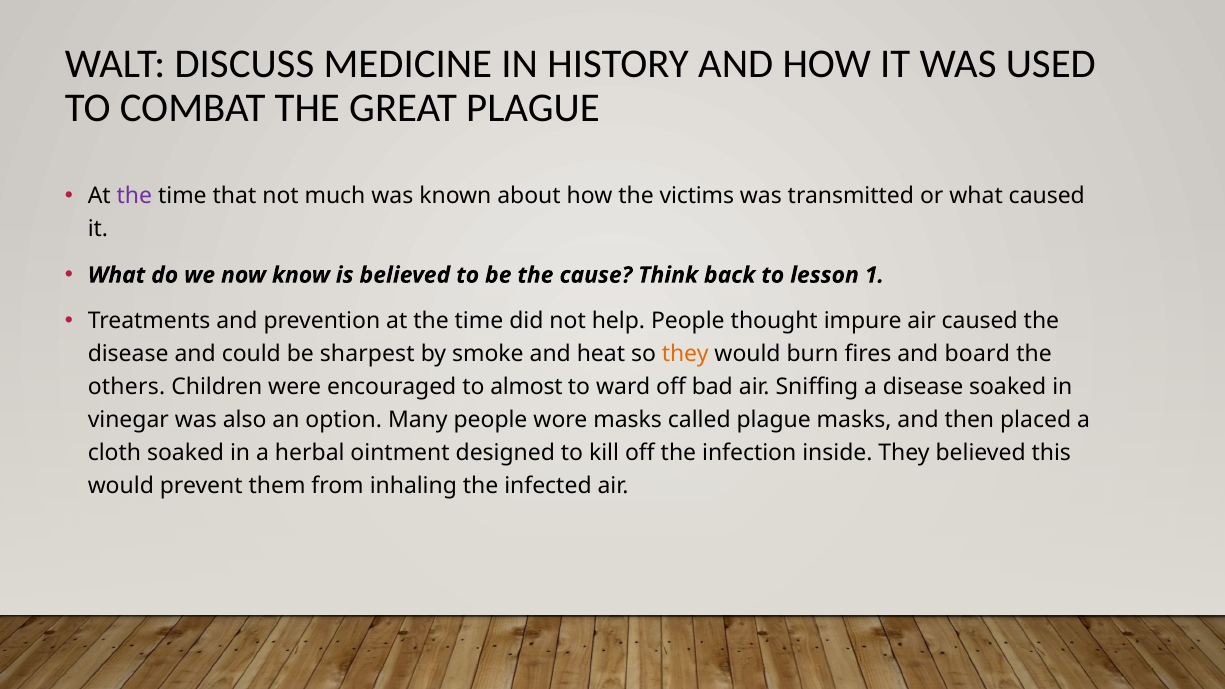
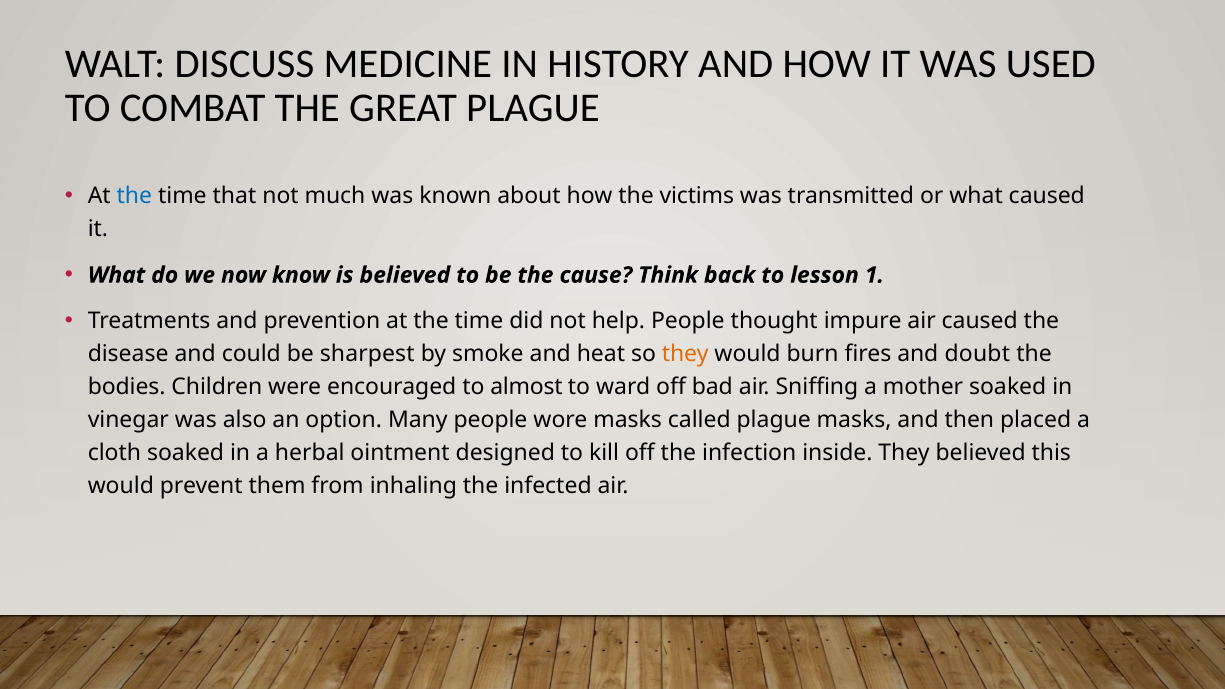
the colour: purple -> blue (134, 196)
board: board -> doubt (977, 354)
others: others -> bodies (127, 387)
a disease: disease -> mother (923, 387)
